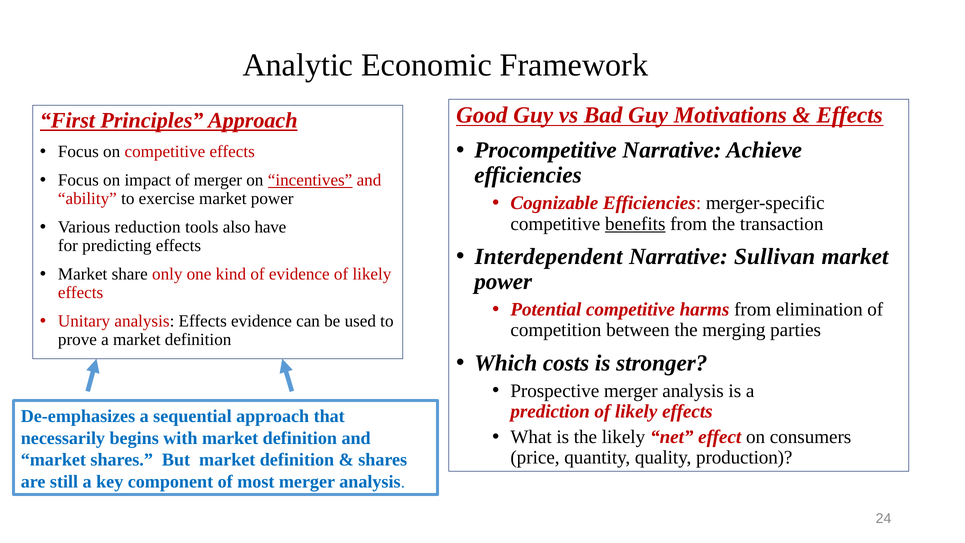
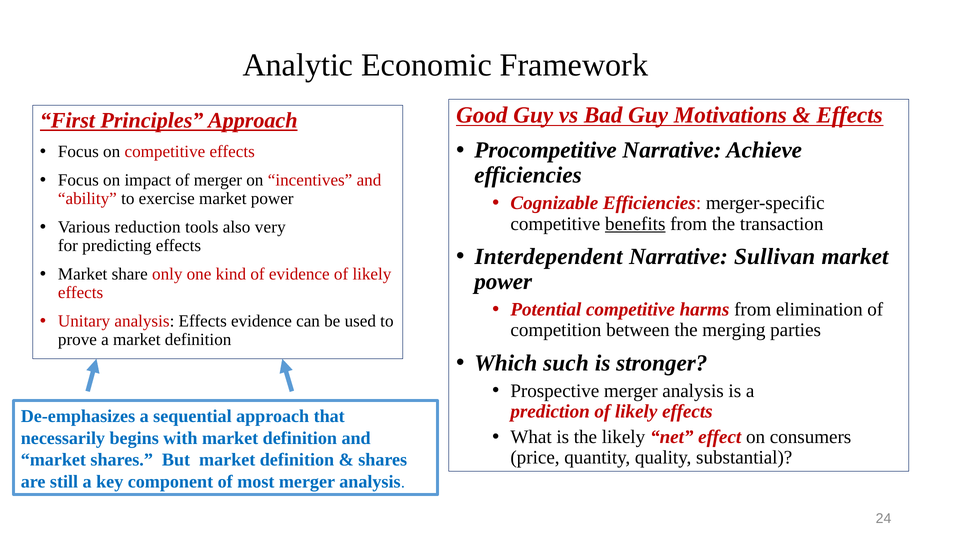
incentives underline: present -> none (310, 180)
have: have -> very (270, 227)
costs: costs -> such (566, 363)
production: production -> substantial (744, 458)
